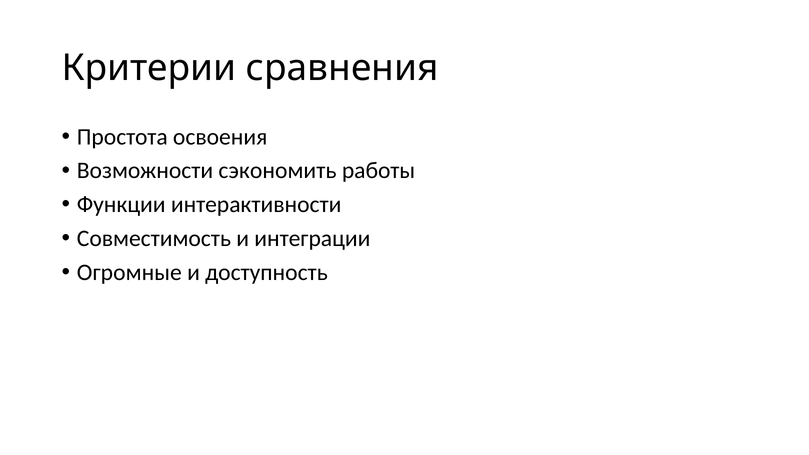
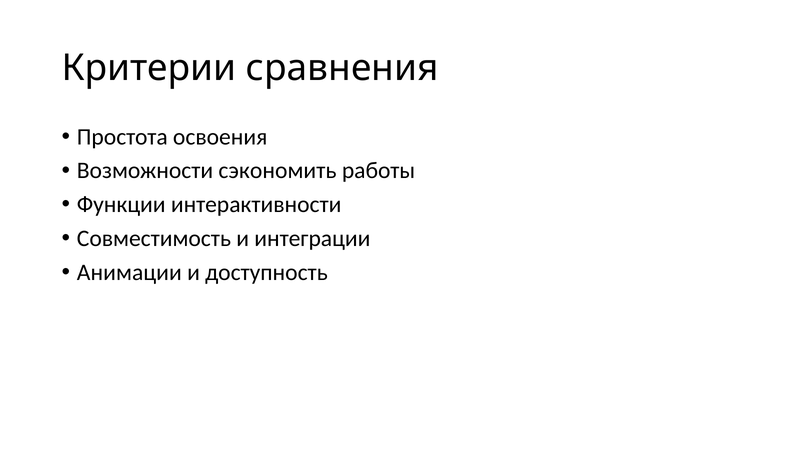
Огромные: Огромные -> Анимации (129, 272)
